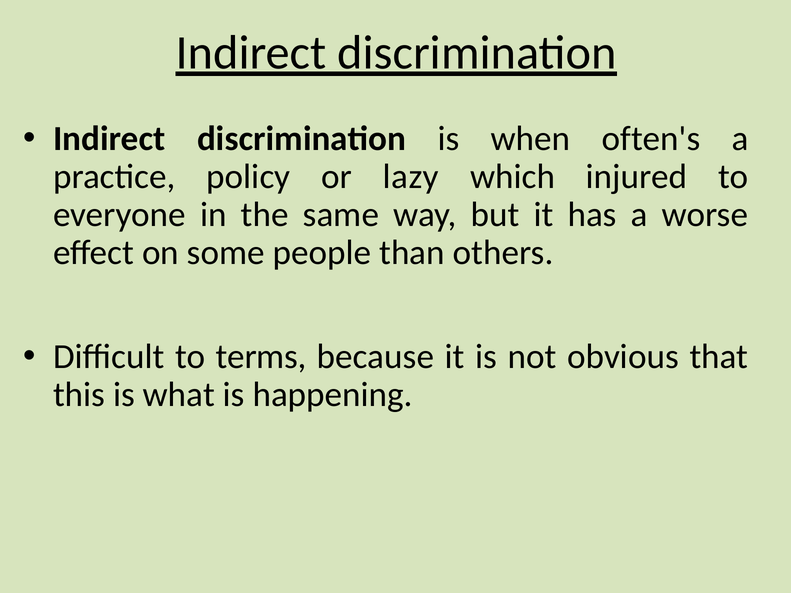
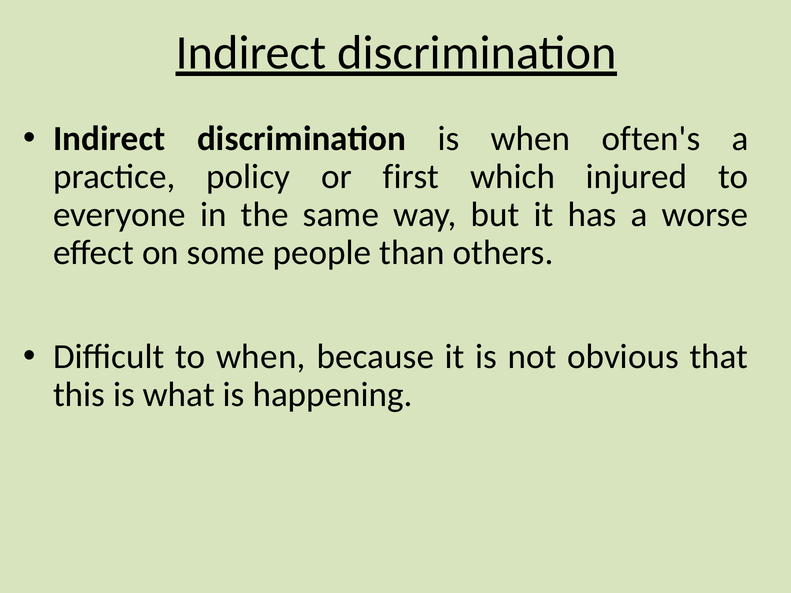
lazy: lazy -> first (411, 177)
to terms: terms -> when (261, 357)
